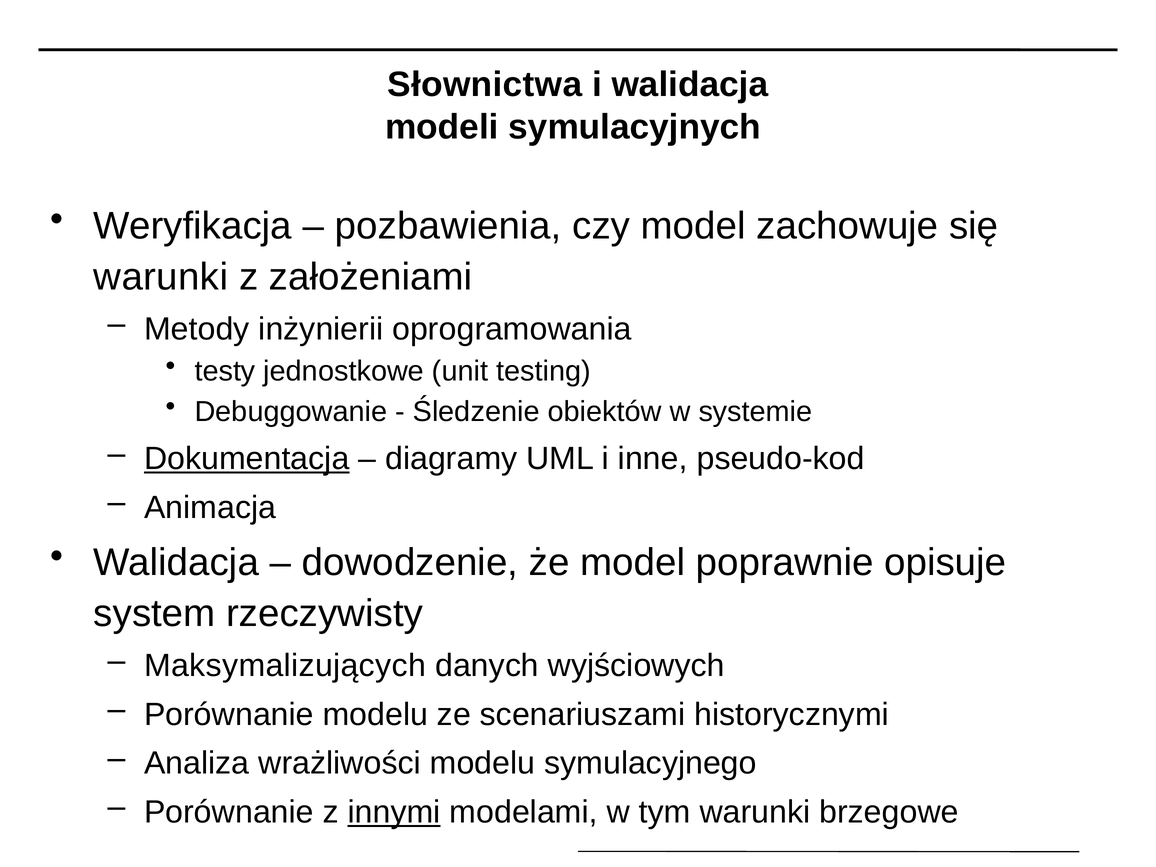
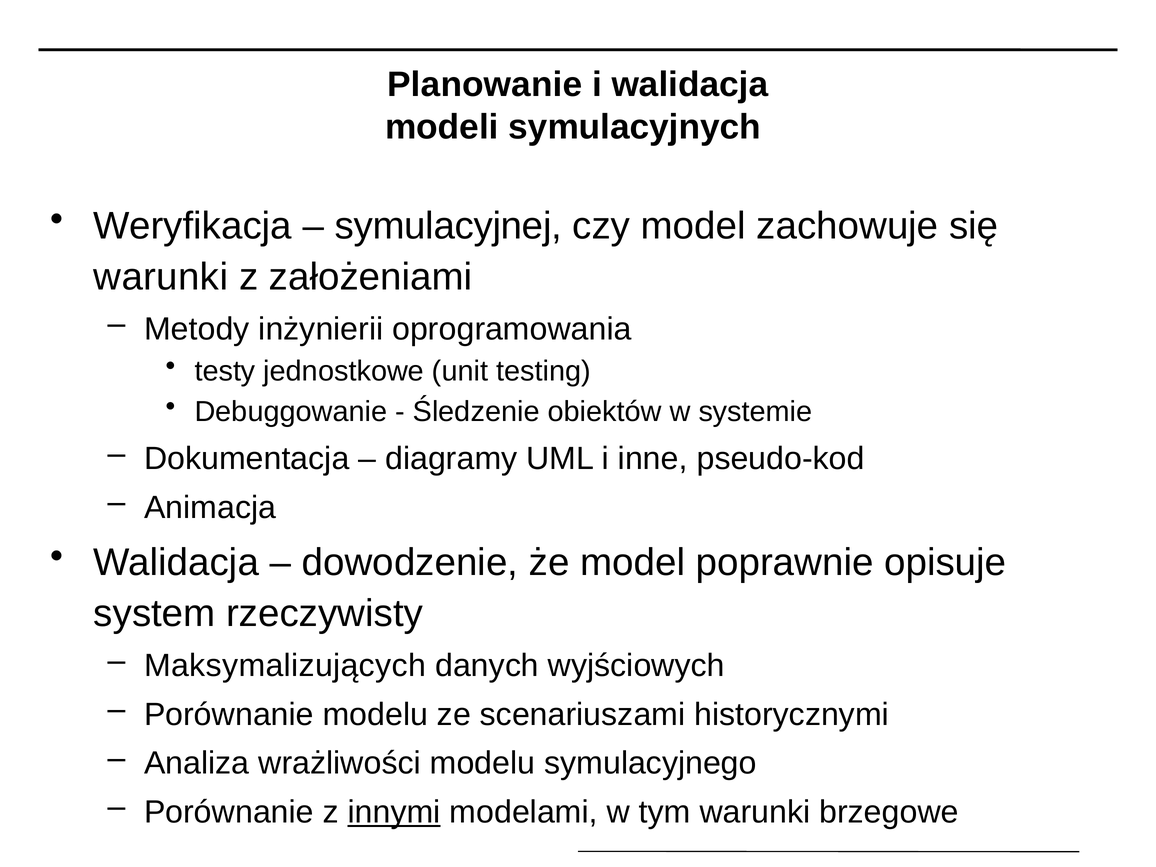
Słownictwa: Słownictwa -> Planowanie (485, 85)
pozbawienia: pozbawienia -> symulacyjnej (448, 226)
Dokumentacja underline: present -> none (247, 459)
